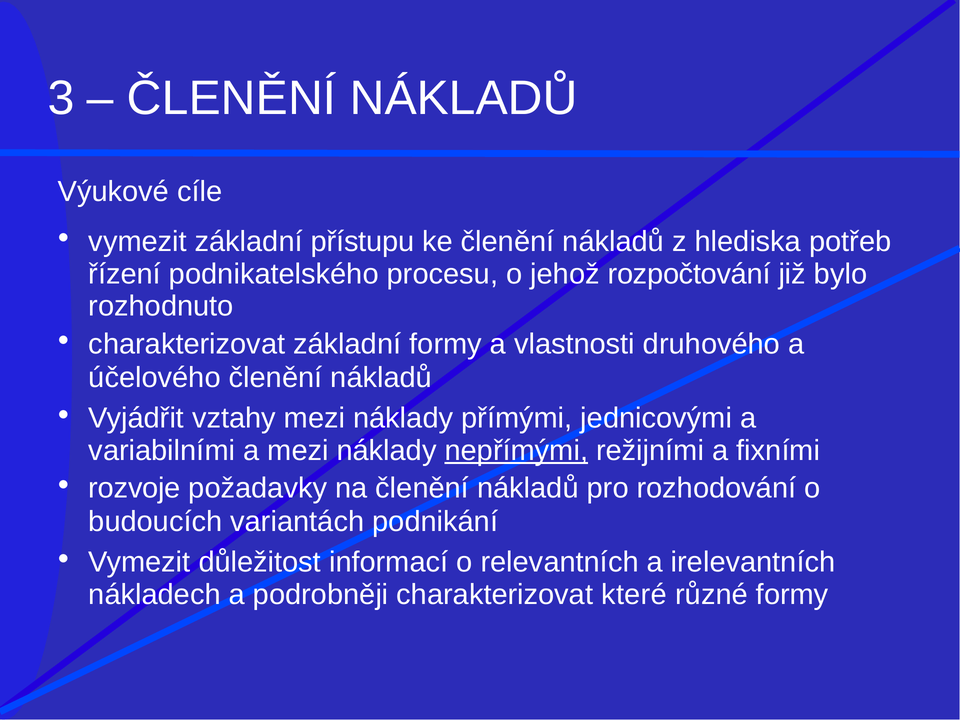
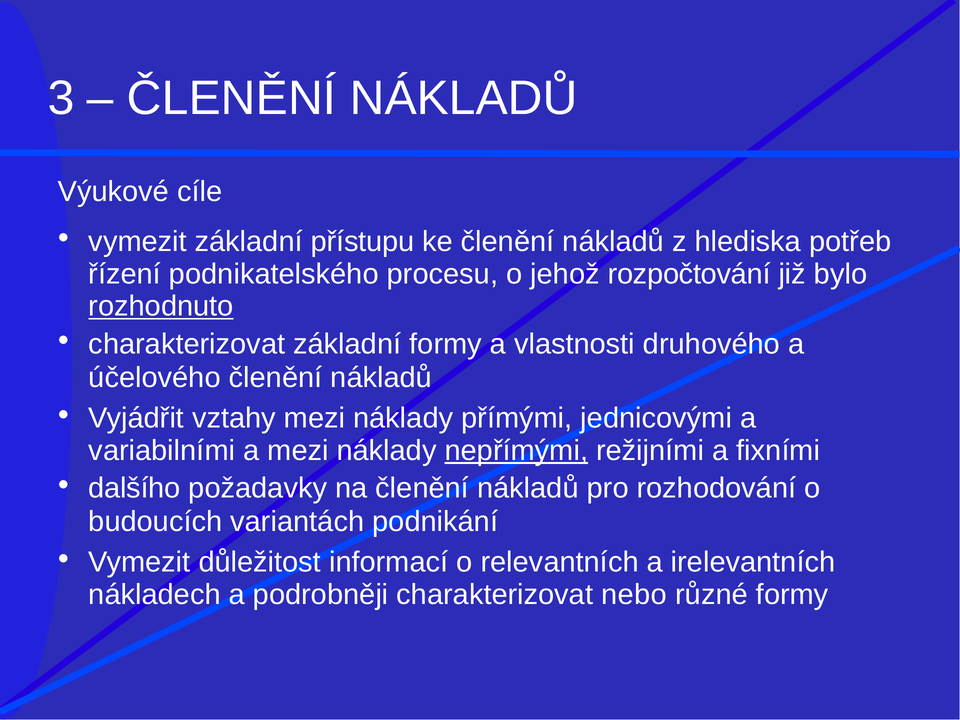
rozhodnuto underline: none -> present (161, 306)
rozvoje: rozvoje -> dalšího (134, 488)
které: které -> nebo (634, 595)
